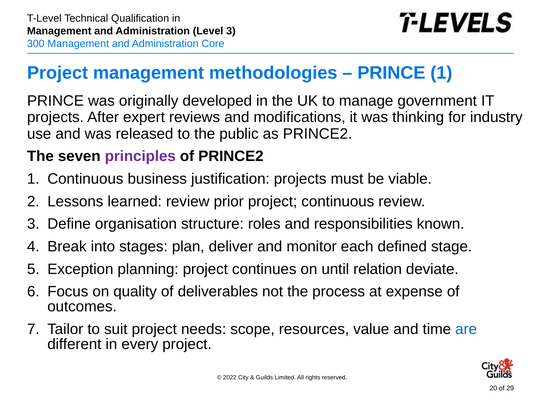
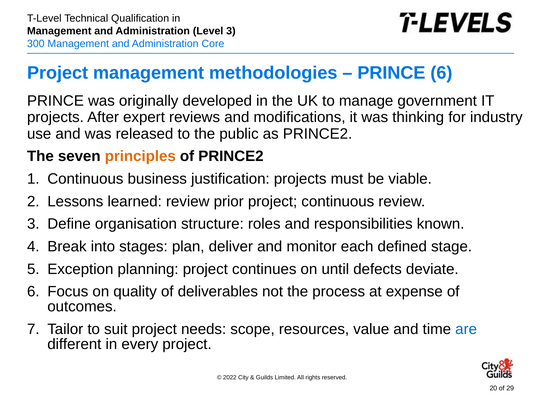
PRINCE 1: 1 -> 6 (442, 73)
principles colour: purple -> orange (140, 156)
relation: relation -> defects (378, 269)
